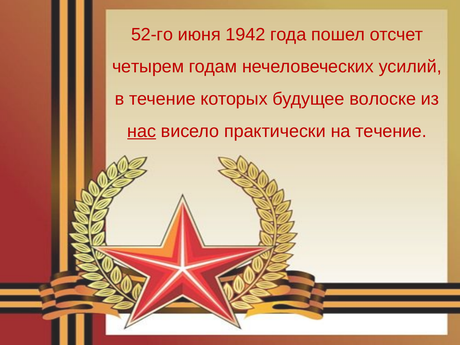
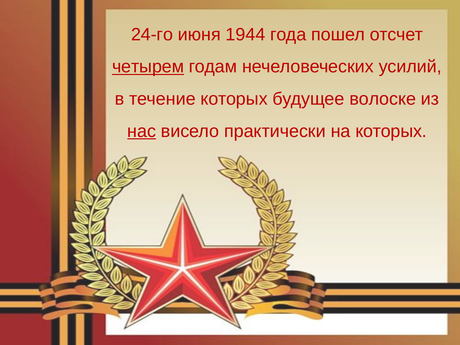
52-го: 52-го -> 24-го (152, 34)
1942: 1942 -> 1944 (246, 34)
четырем underline: none -> present (148, 67)
на течение: течение -> которых (391, 131)
